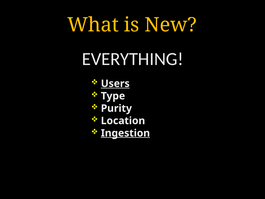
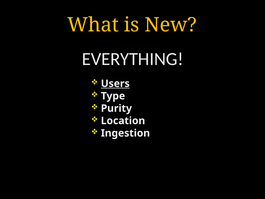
Ingestion underline: present -> none (125, 133)
